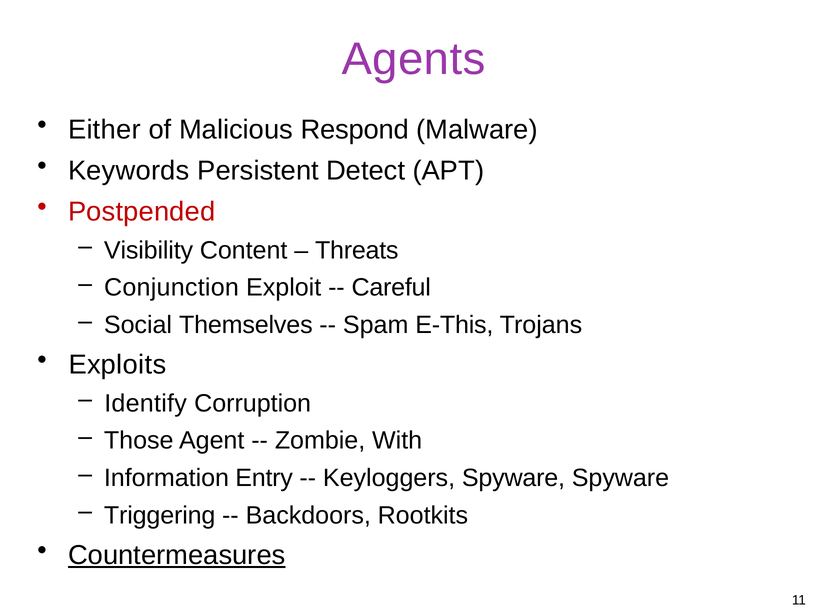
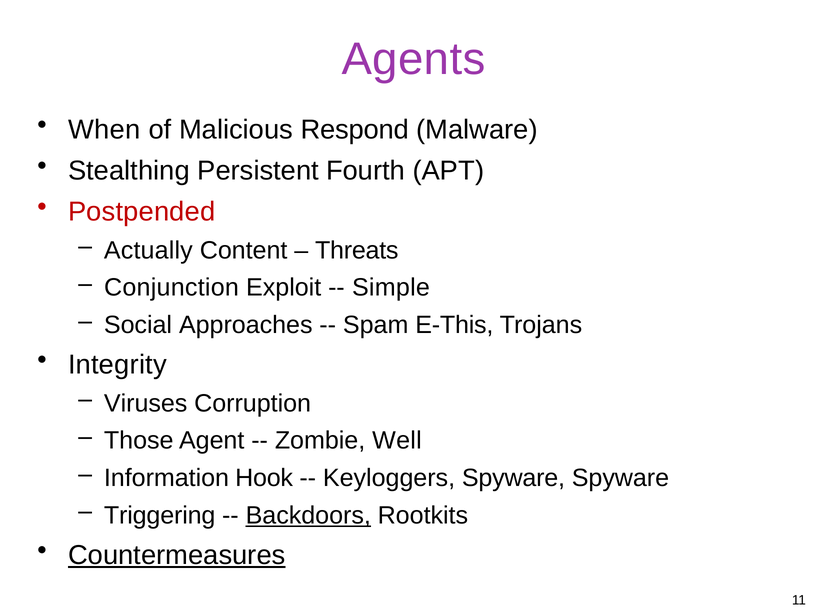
Either: Either -> When (104, 130)
Keywords: Keywords -> Stealthing (129, 171)
Detect: Detect -> Fourth (366, 171)
Visibility: Visibility -> Actually (148, 251)
Careful: Careful -> Simple (391, 288)
Themselves: Themselves -> Approaches (246, 325)
Exploits: Exploits -> Integrity (117, 365)
Identify: Identify -> Viruses (146, 404)
With: With -> Well (397, 441)
Entry: Entry -> Hook (264, 479)
Backdoors underline: none -> present (308, 516)
